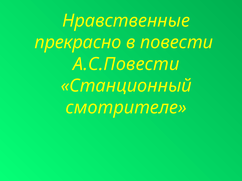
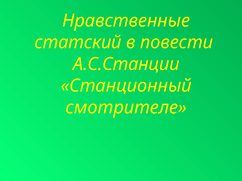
прекрасно: прекрасно -> статский (78, 42)
А.С.Повести: А.С.Повести -> А.С.Станции (126, 64)
